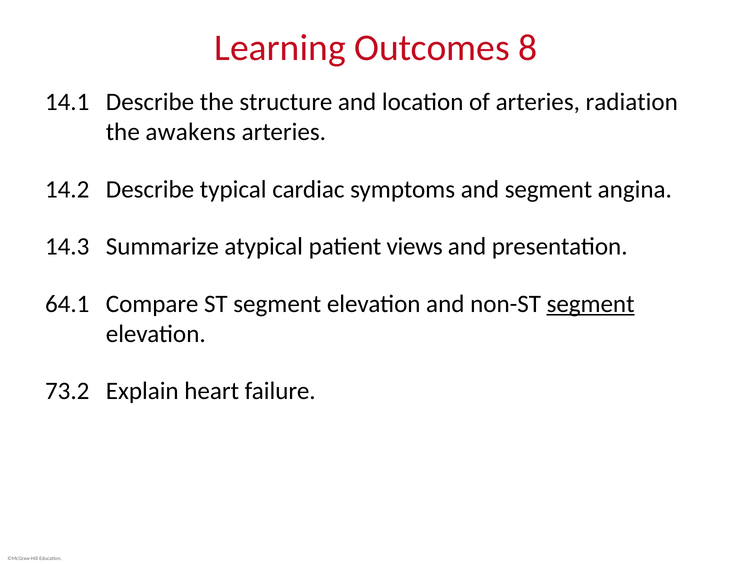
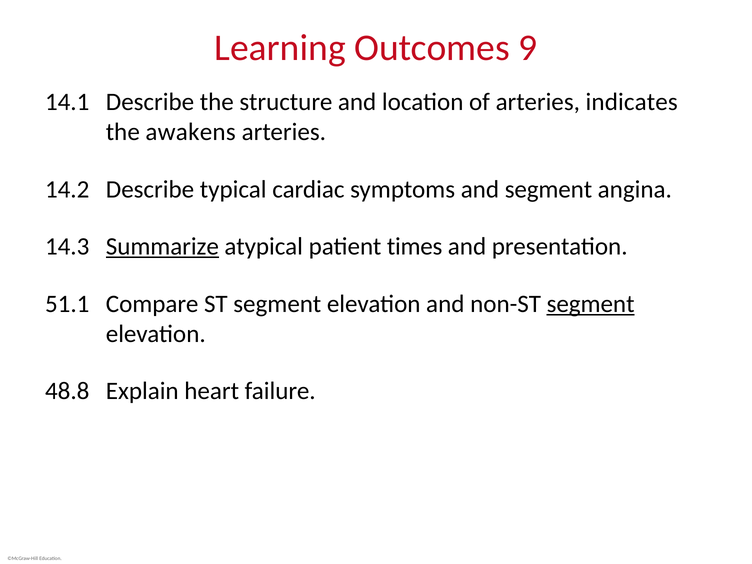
8: 8 -> 9 (528, 48)
radiation: radiation -> indicates (632, 102)
Summarize underline: none -> present (162, 247)
views: views -> times (415, 247)
64.1: 64.1 -> 51.1 (67, 304)
73.2: 73.2 -> 48.8 (67, 391)
